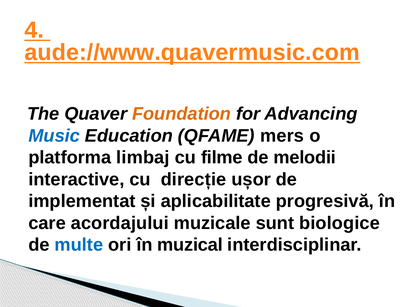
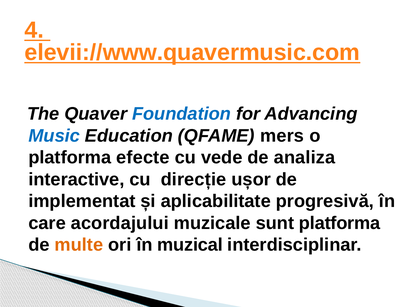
aude://www.quavermusic.com: aude://www.quavermusic.com -> elevii://www.quavermusic.com (192, 53)
Foundation colour: orange -> blue (182, 114)
limbaj: limbaj -> efecte (143, 158)
filme: filme -> vede (222, 158)
melodii: melodii -> analiza (305, 158)
sunt biologice: biologice -> platforma (340, 223)
multe colour: blue -> orange (79, 245)
